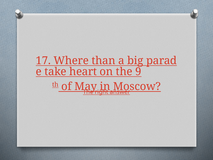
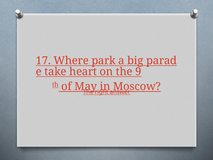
than: than -> park (104, 61)
